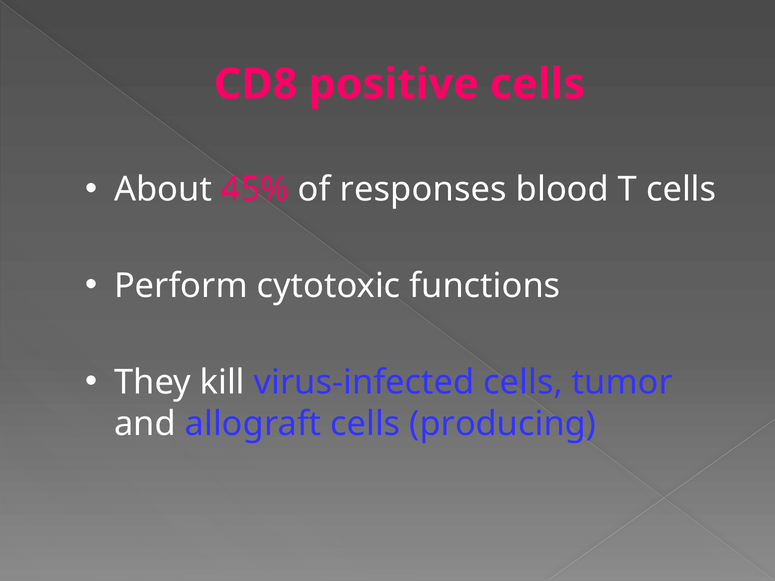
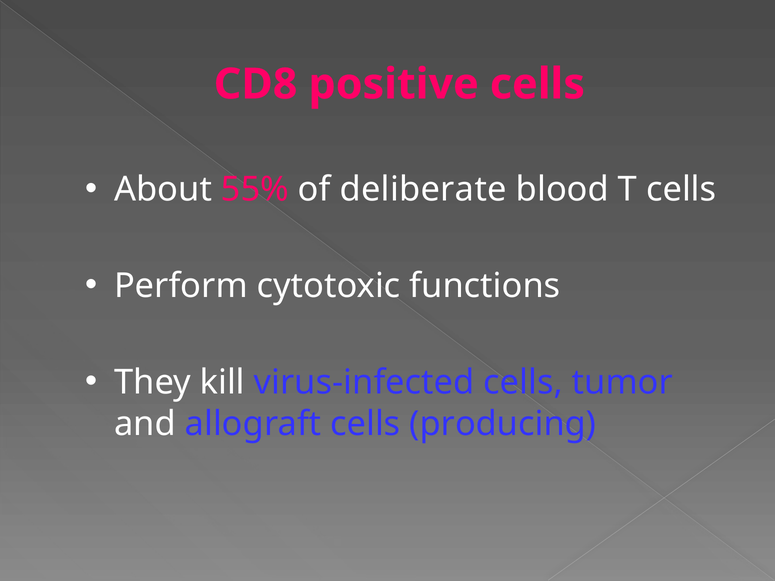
45%: 45% -> 55% (255, 190)
responses: responses -> deliberate (423, 190)
